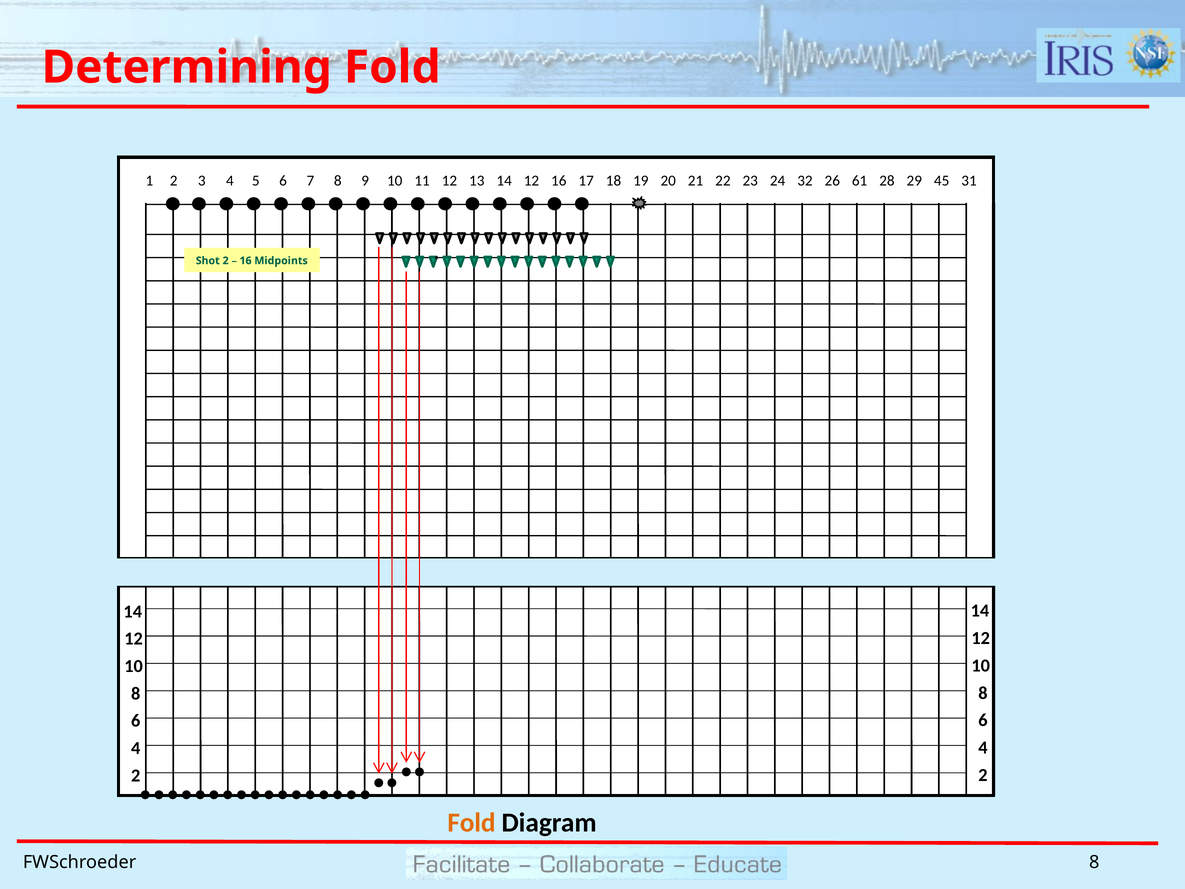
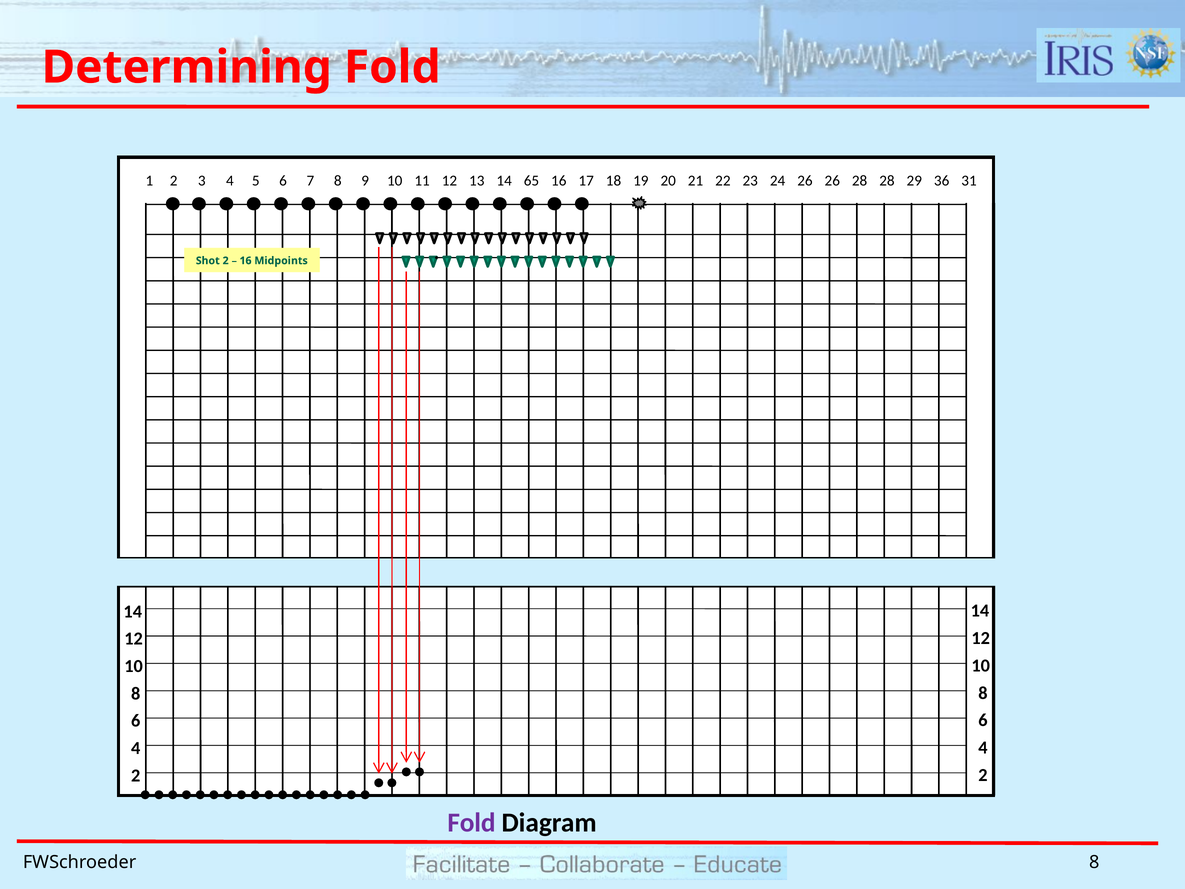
14 12: 12 -> 65 (531, 181)
24 32: 32 -> 26 (805, 181)
26 61: 61 -> 28 (860, 181)
45: 45 -> 36 (942, 181)
Fold colour: orange -> purple (471, 822)
